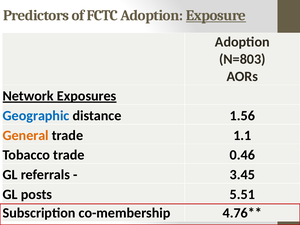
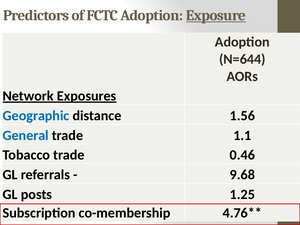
N=803: N=803 -> N=644 (242, 59)
General colour: orange -> blue (26, 135)
3.45: 3.45 -> 9.68 (242, 175)
5.51: 5.51 -> 1.25 (242, 194)
